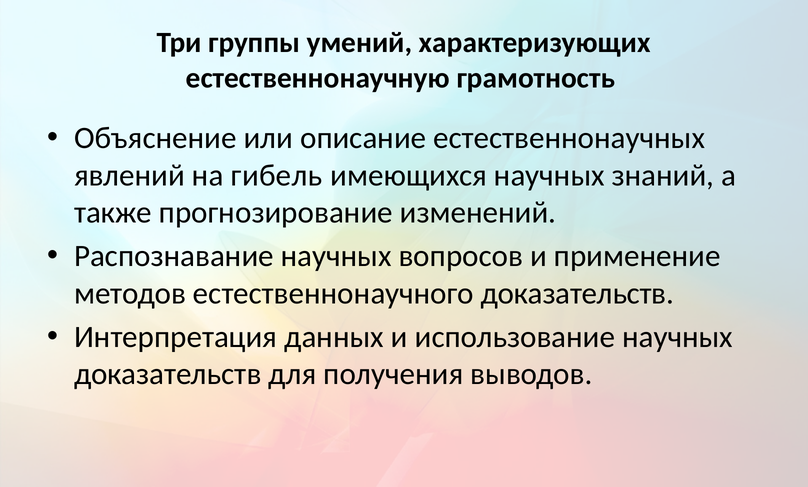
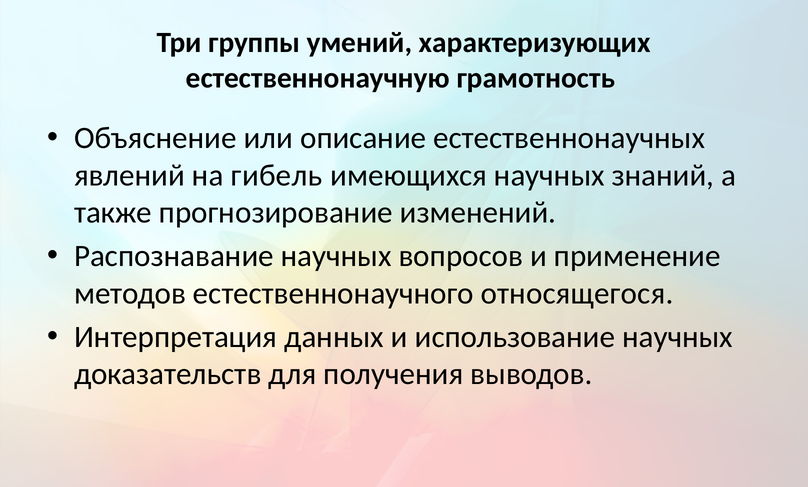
естественнонаучного доказательств: доказательств -> относящегося (577, 294)
